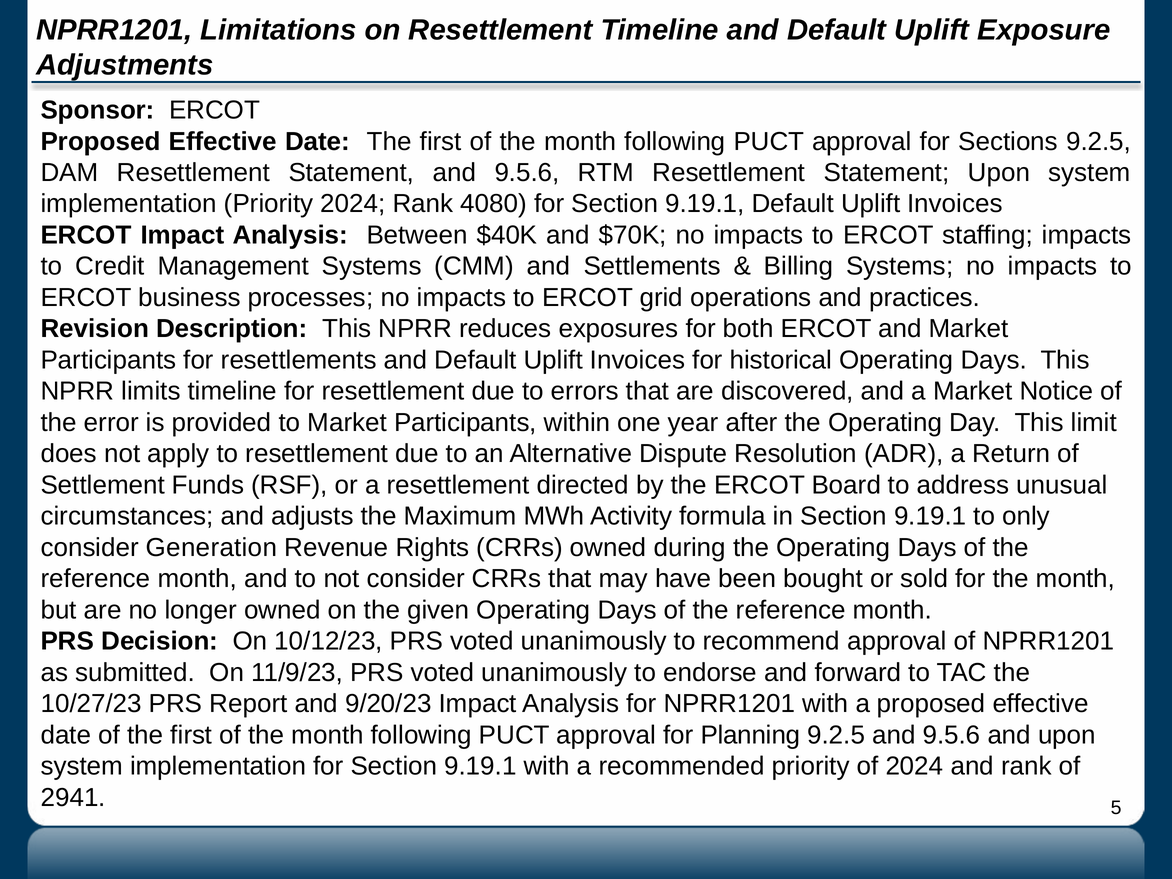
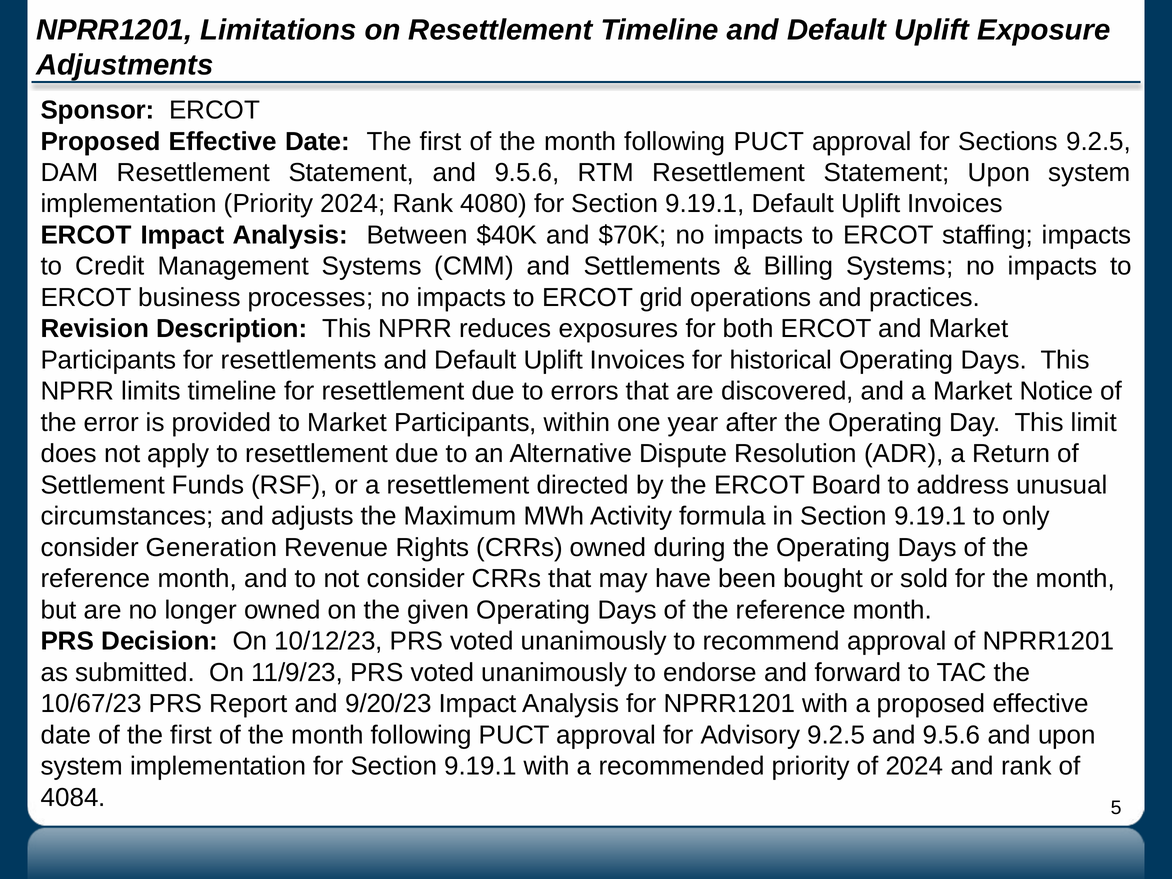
10/27/23: 10/27/23 -> 10/67/23 (91, 704)
Planning: Planning -> Advisory (750, 735)
2941: 2941 -> 4084 (73, 797)
